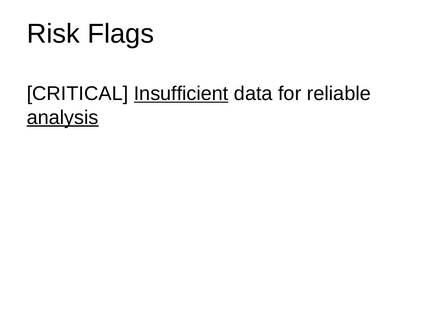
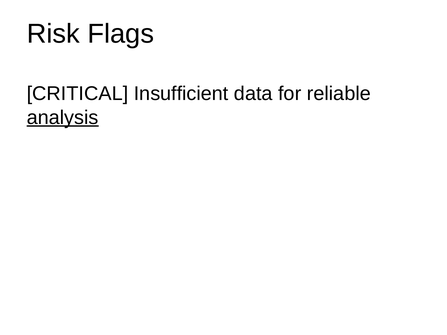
Insufficient underline: present -> none (181, 94)
